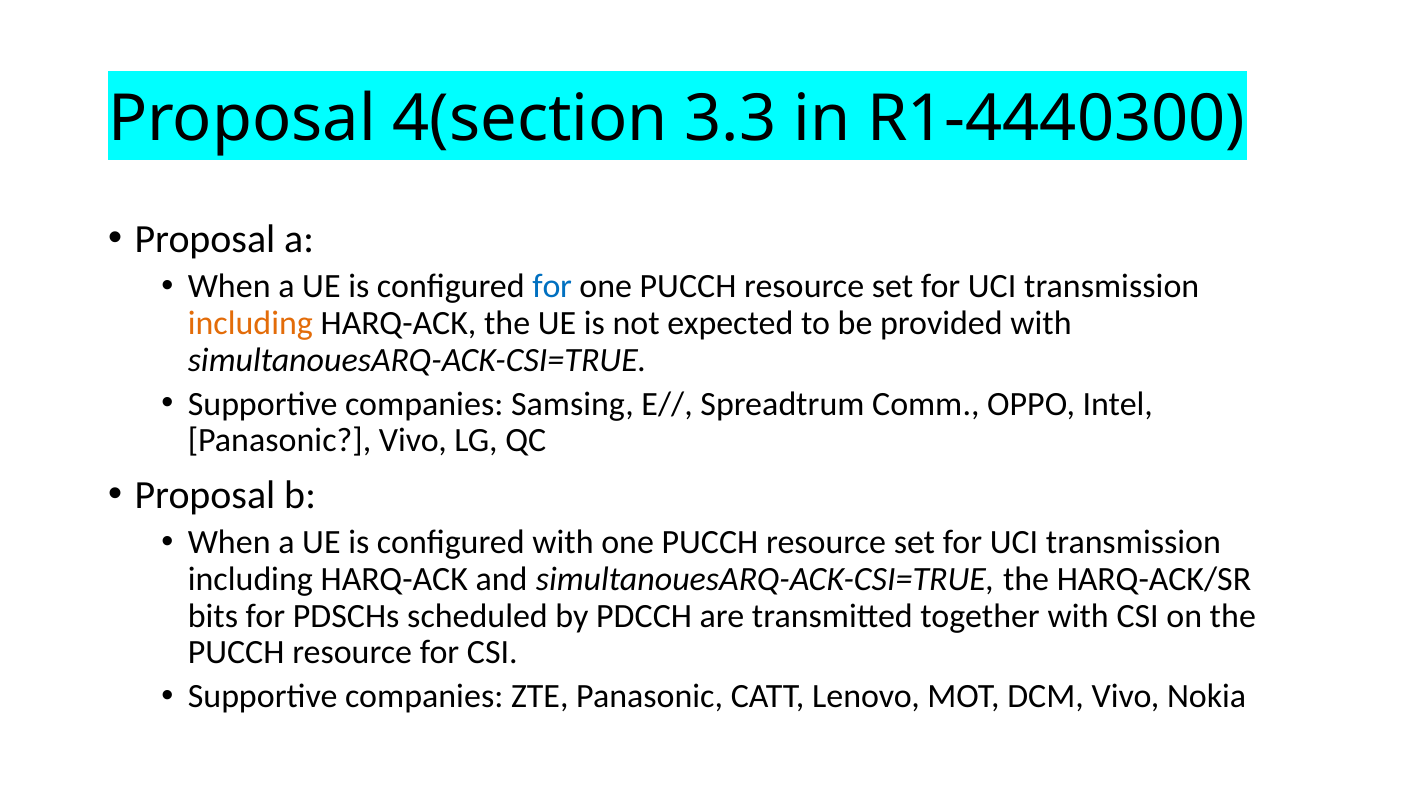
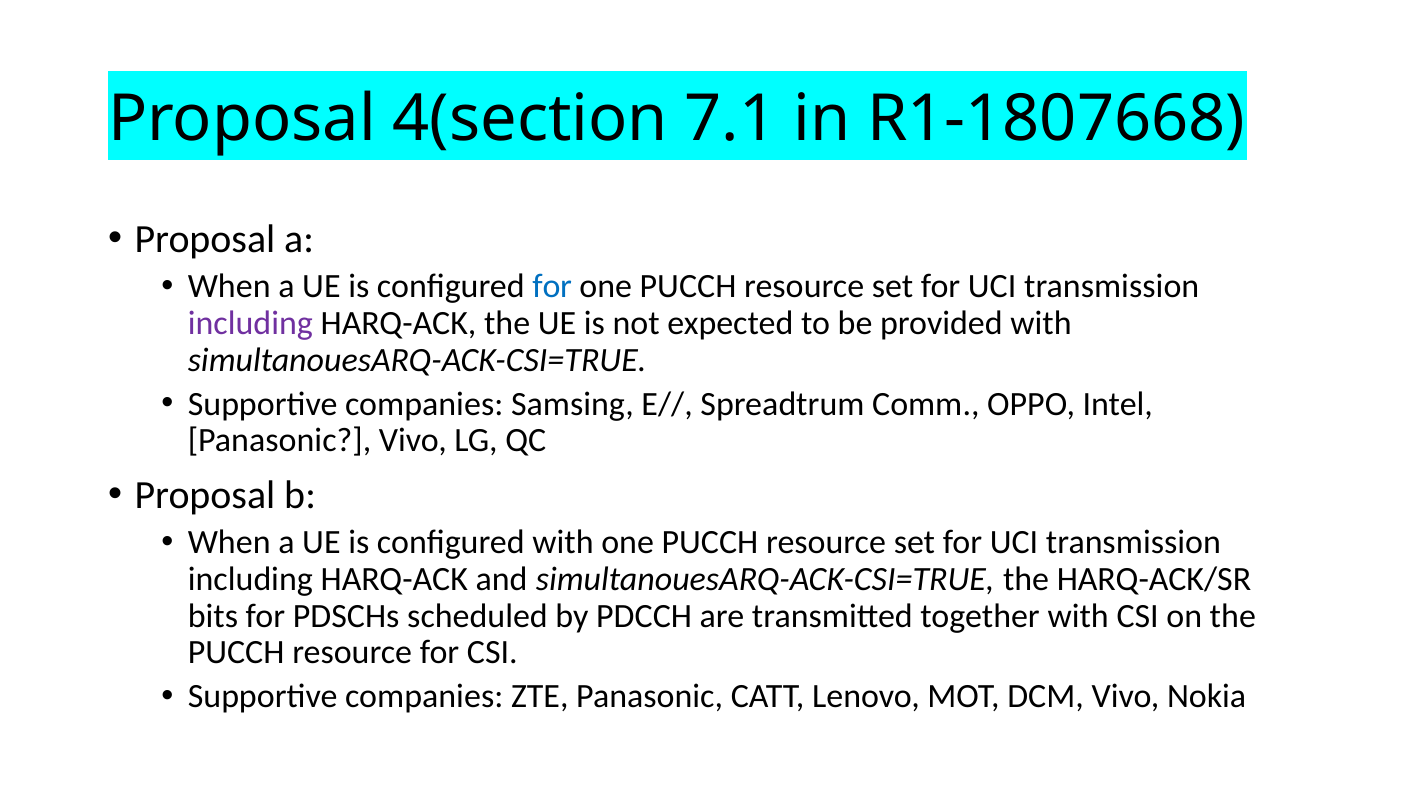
3.3: 3.3 -> 7.1 (731, 119)
R1-4440300: R1-4440300 -> R1-1807668 (1056, 119)
including colour: orange -> purple (250, 323)
